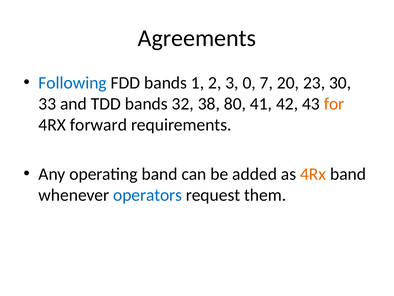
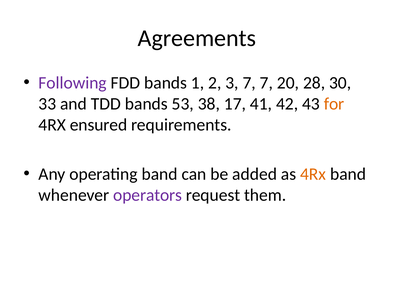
Following colour: blue -> purple (73, 83)
3 0: 0 -> 7 (249, 83)
23: 23 -> 28 (314, 83)
32: 32 -> 53 (183, 104)
80: 80 -> 17 (235, 104)
forward: forward -> ensured (99, 125)
operators colour: blue -> purple (148, 195)
